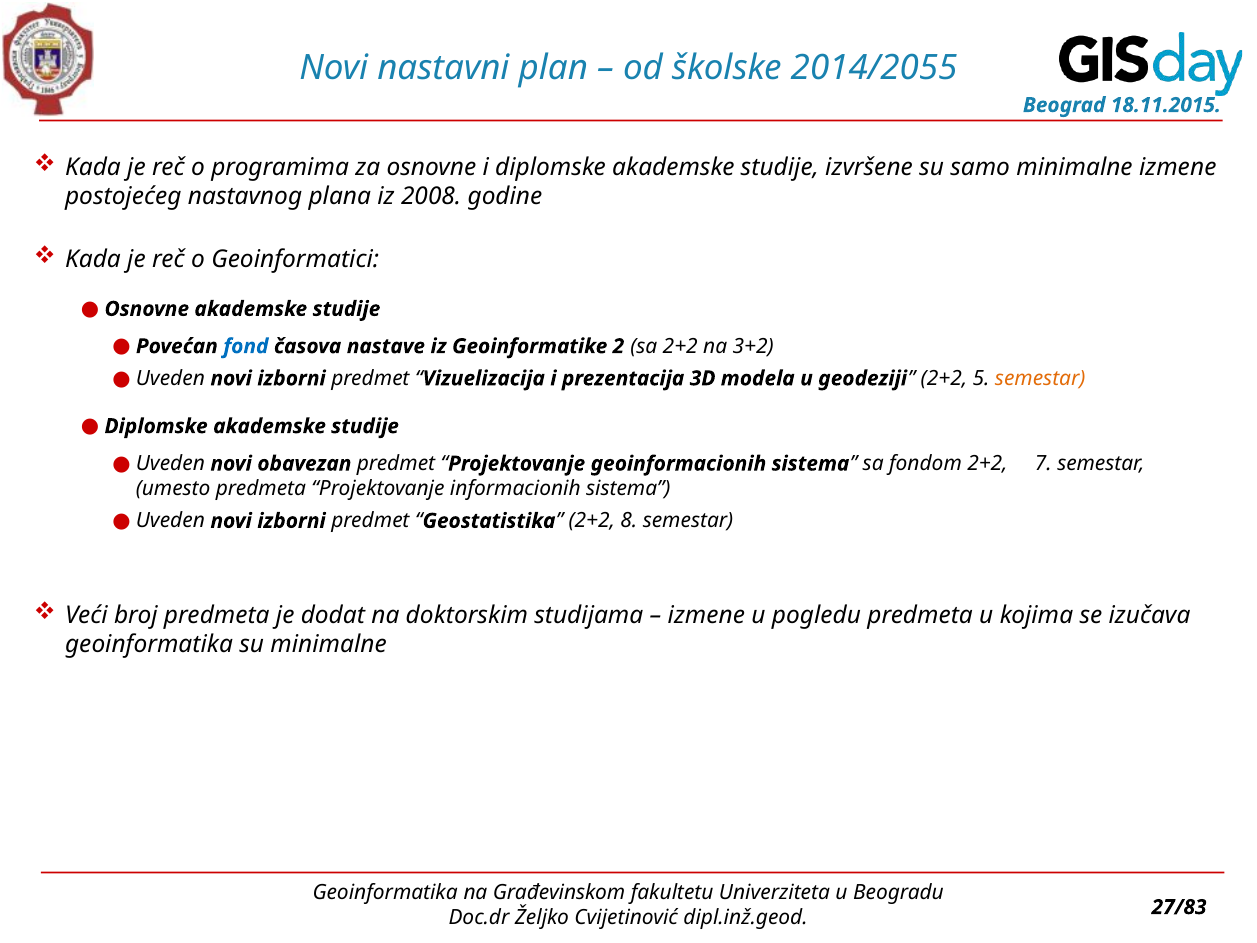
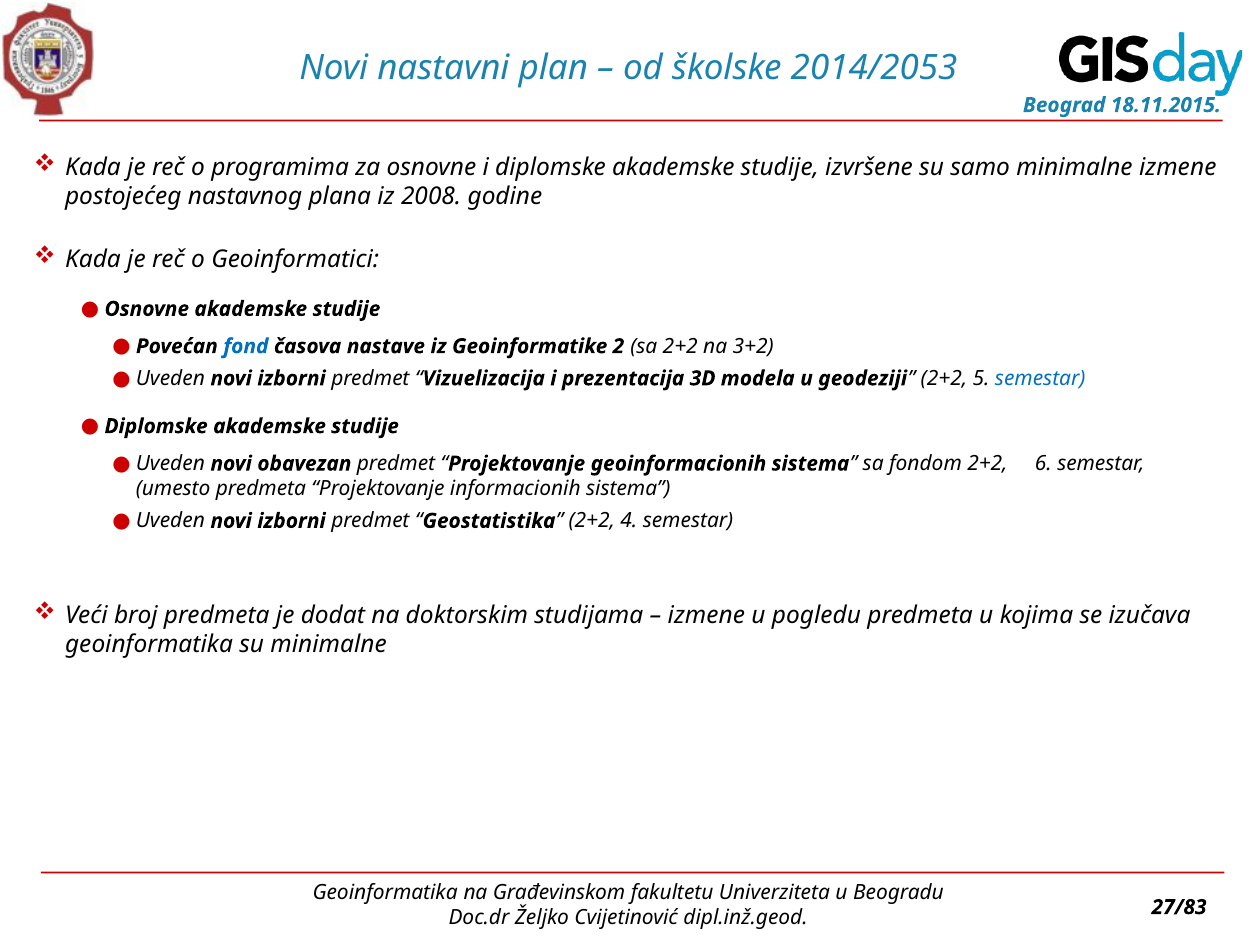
2014/2055: 2014/2055 -> 2014/2053 (874, 68)
semestar colour: orange -> blue (1040, 378)
7: 7 -> 6 (1043, 464)
8: 8 -> 4 (629, 521)
